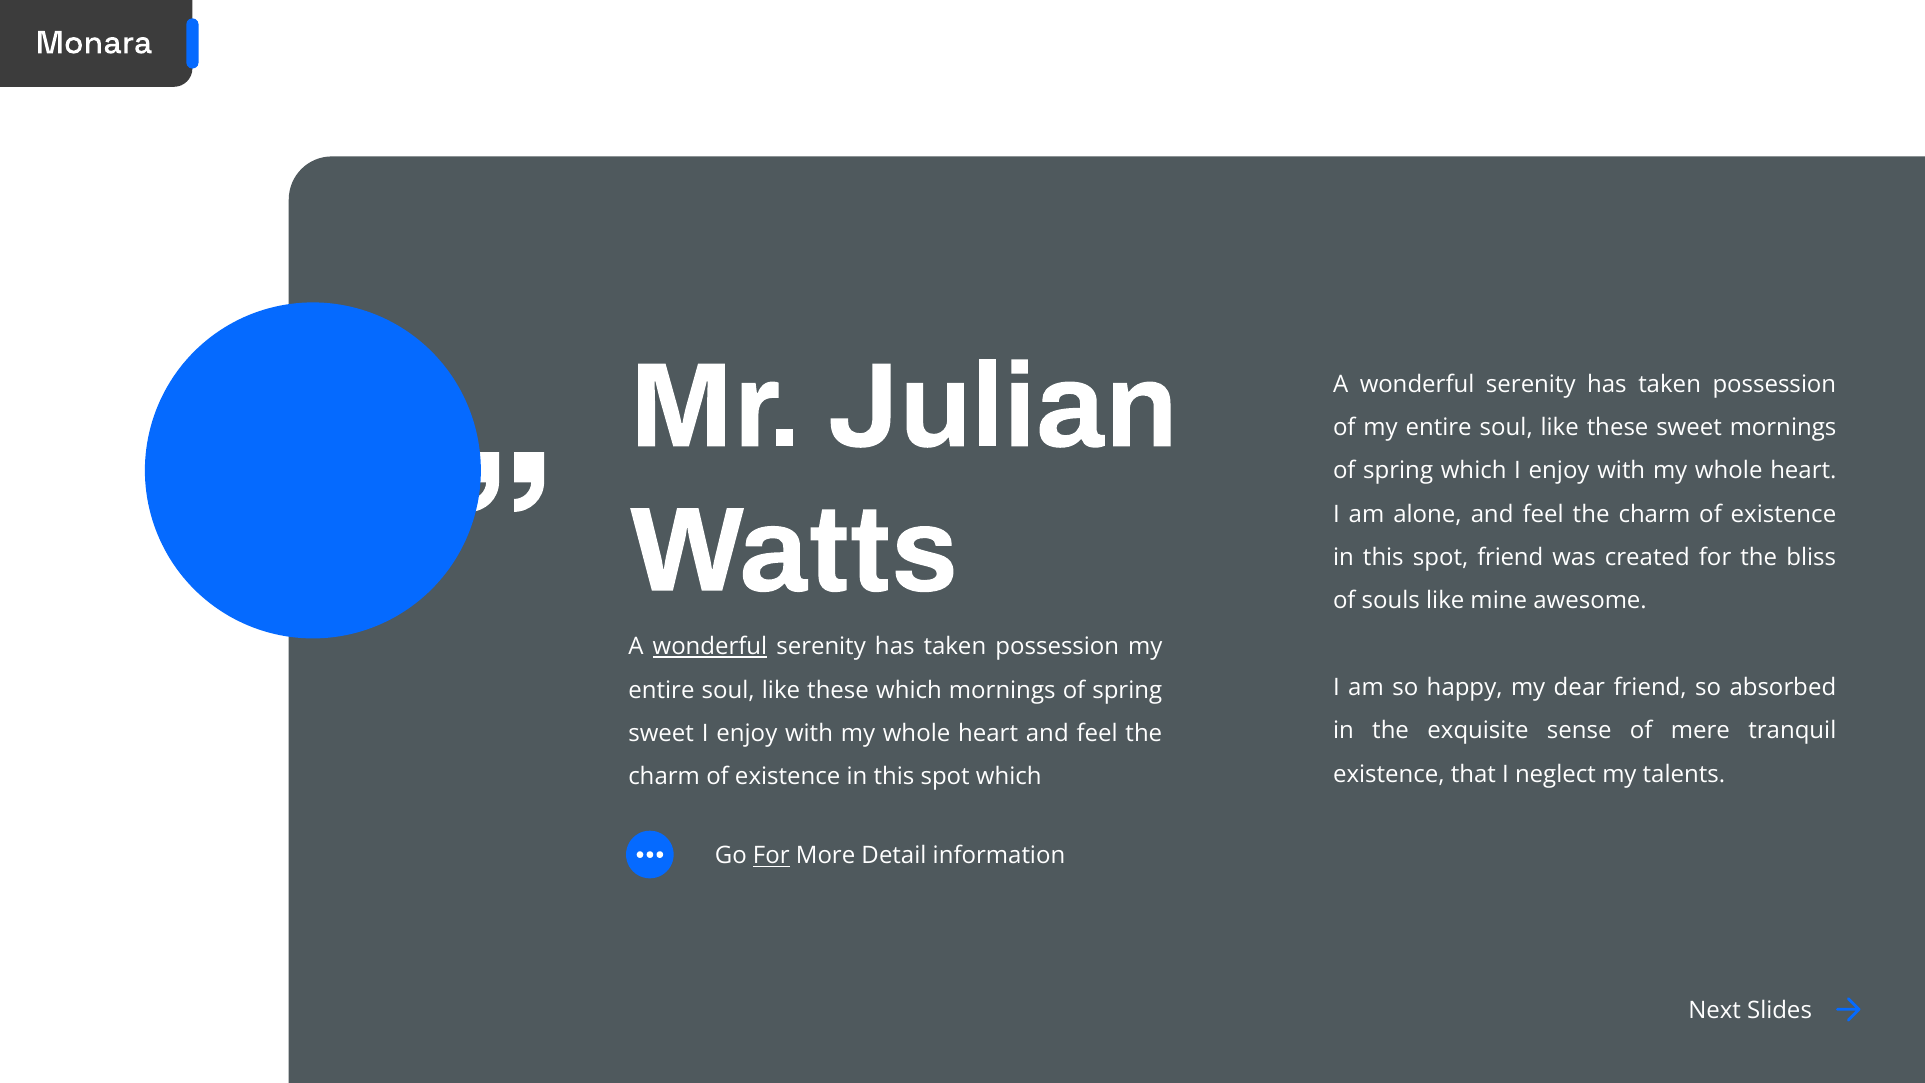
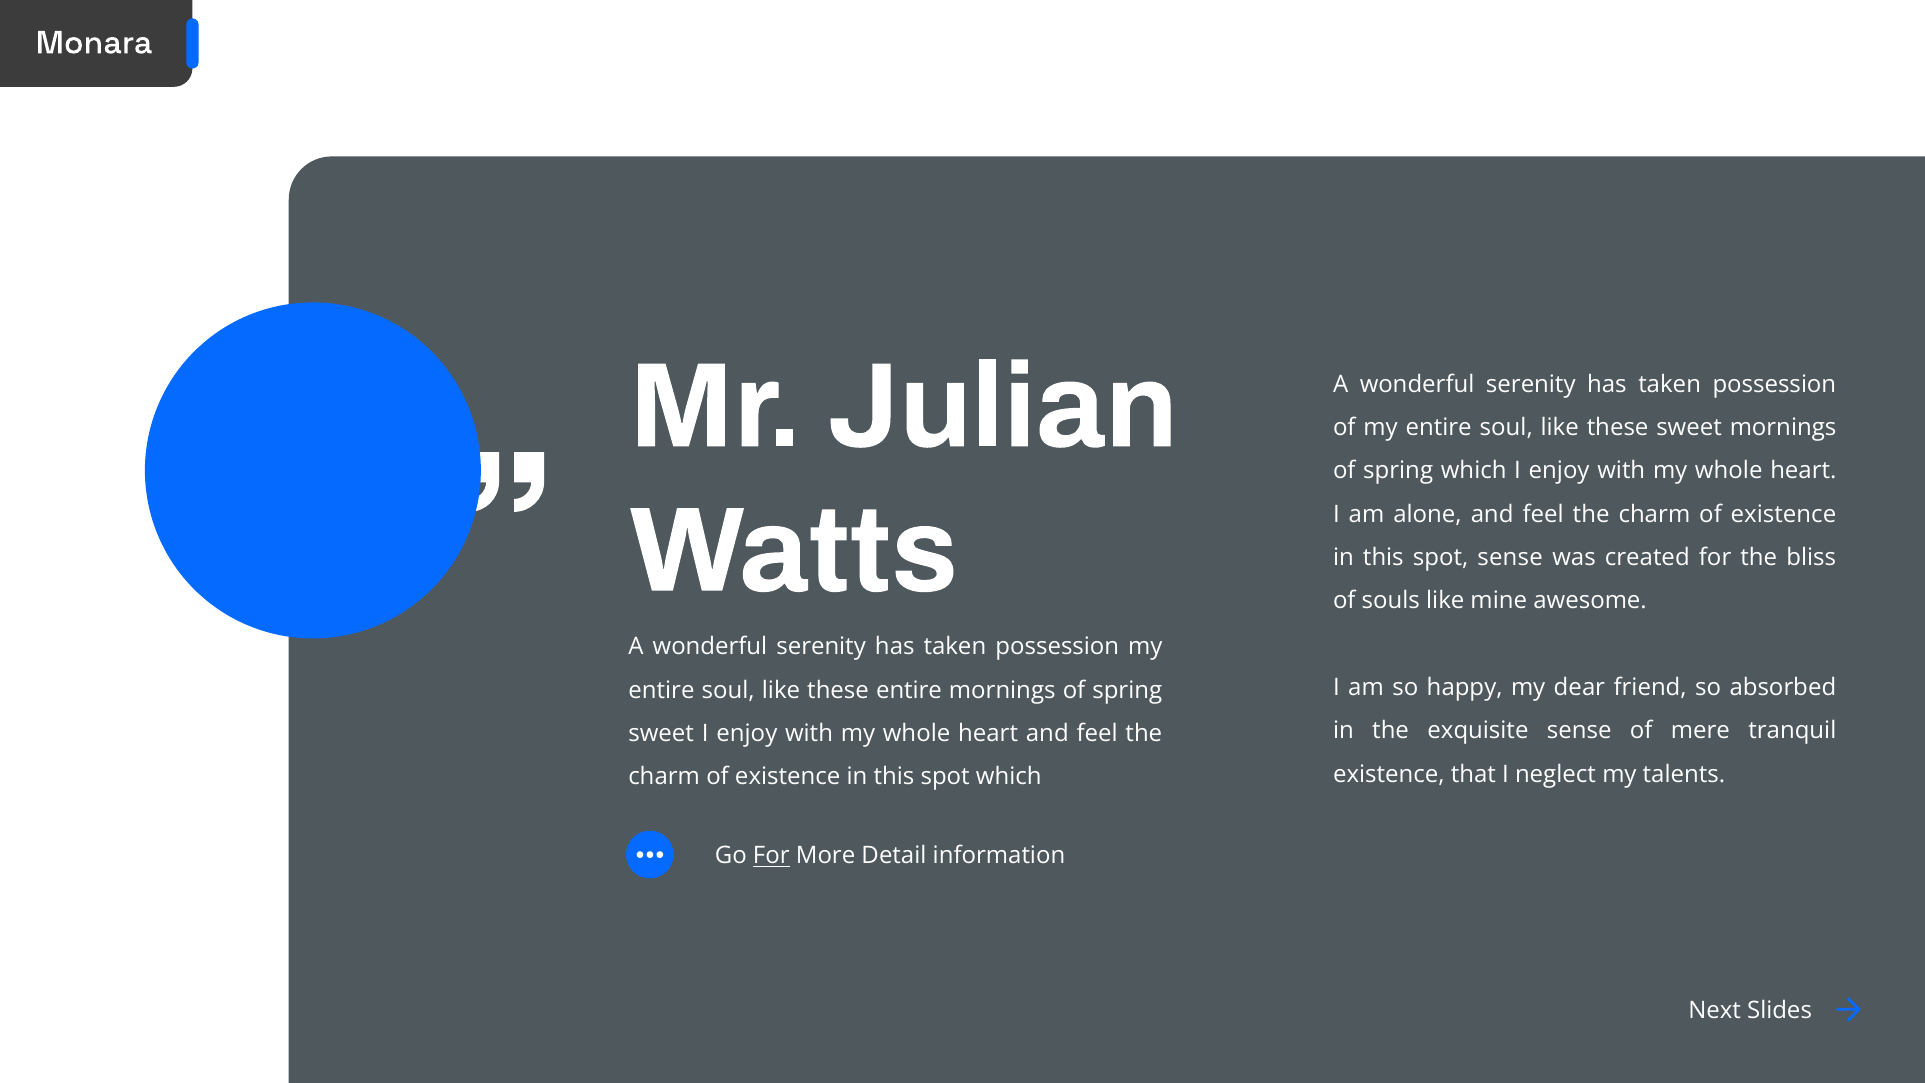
spot friend: friend -> sense (1510, 558)
wonderful underline: present -> none (710, 647)
these which: which -> entire (909, 690)
